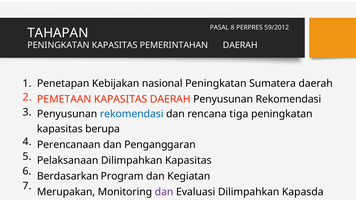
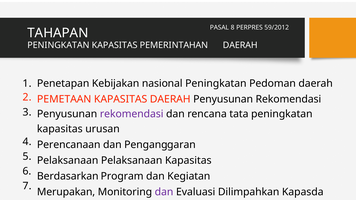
Sumatera: Sumatera -> Pedoman (273, 84)
rekomendasi colour: blue -> purple (132, 114)
tiga: tiga -> tata (239, 114)
berupa: berupa -> urusan (103, 129)
Pelaksanaan Dilimpahkan: Dilimpahkan -> Pelaksanaan (132, 161)
